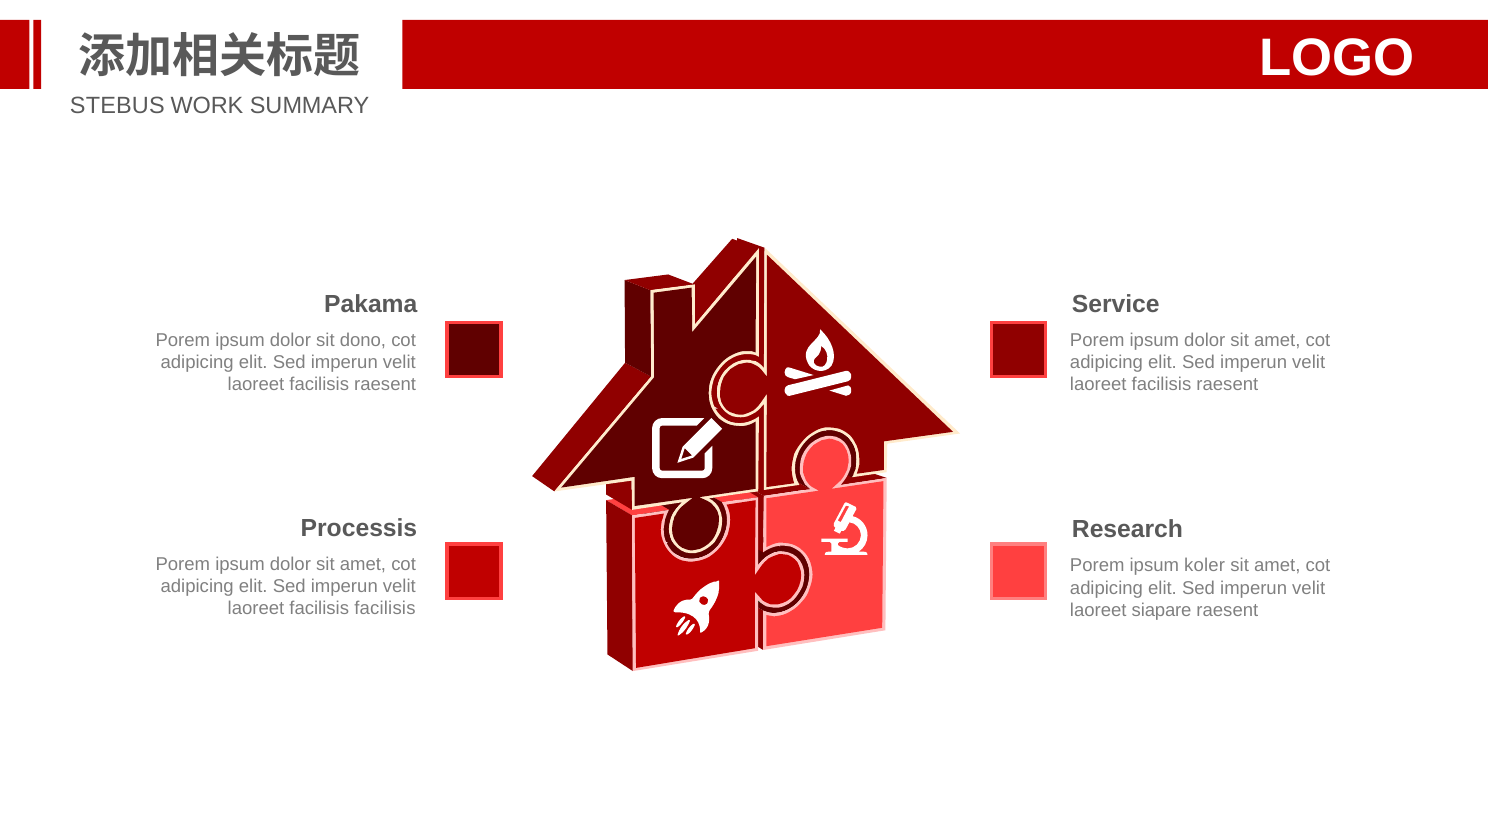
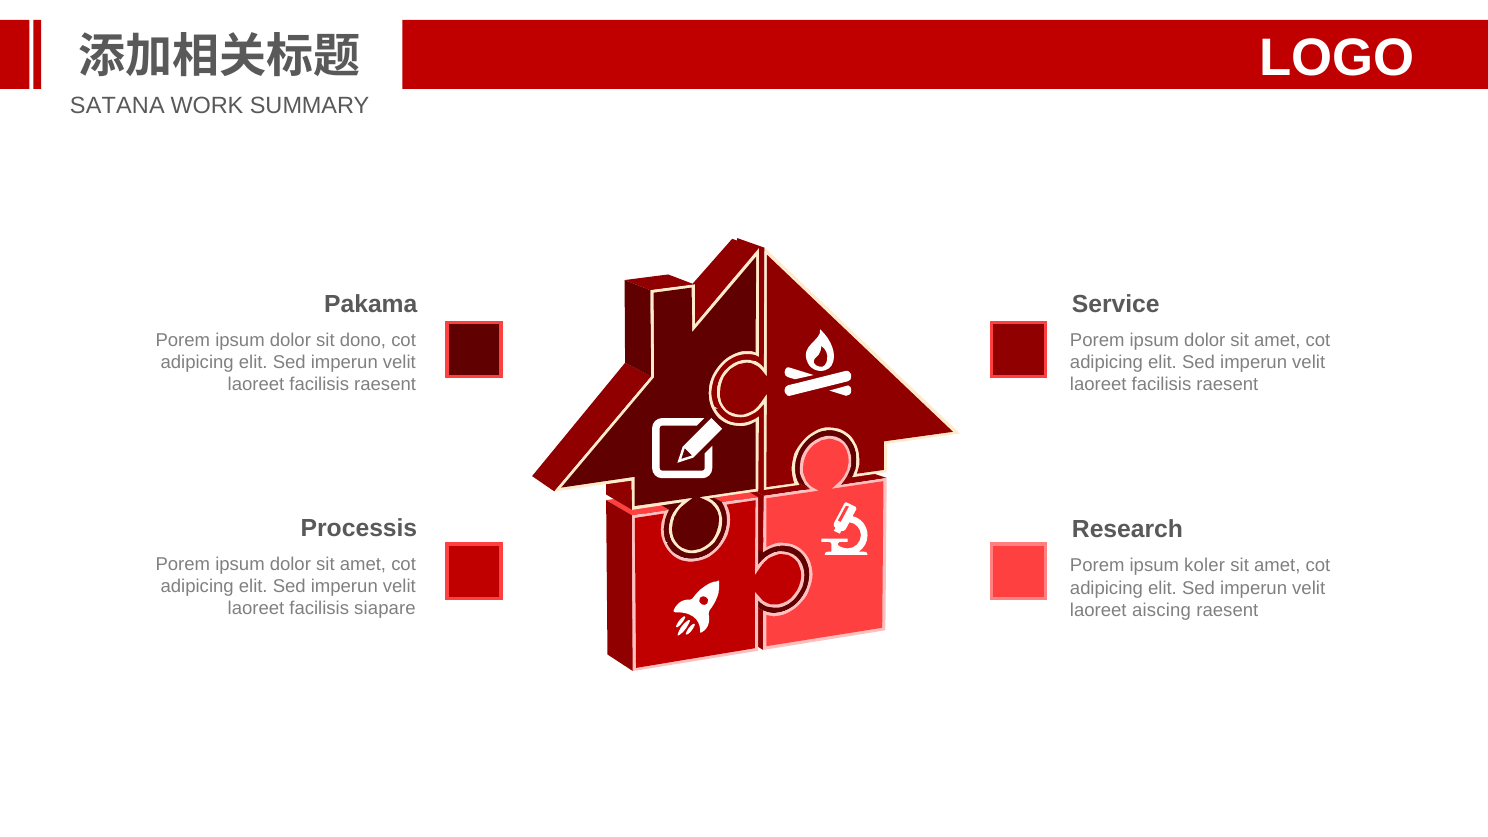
STEBUS: STEBUS -> SATANA (117, 105)
facilisis facilisis: facilisis -> siapare (385, 609)
siapare: siapare -> aiscing (1161, 610)
